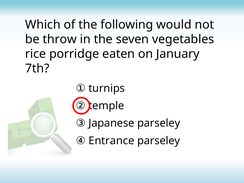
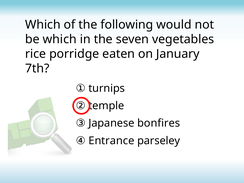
be throw: throw -> which (60, 39)
Japanese parseley: parseley -> bonfires (159, 123)
